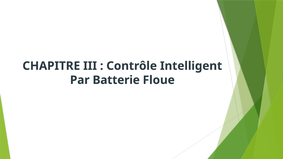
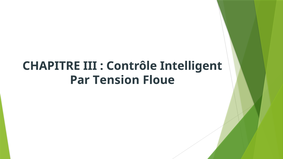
Batterie: Batterie -> Tension (116, 80)
